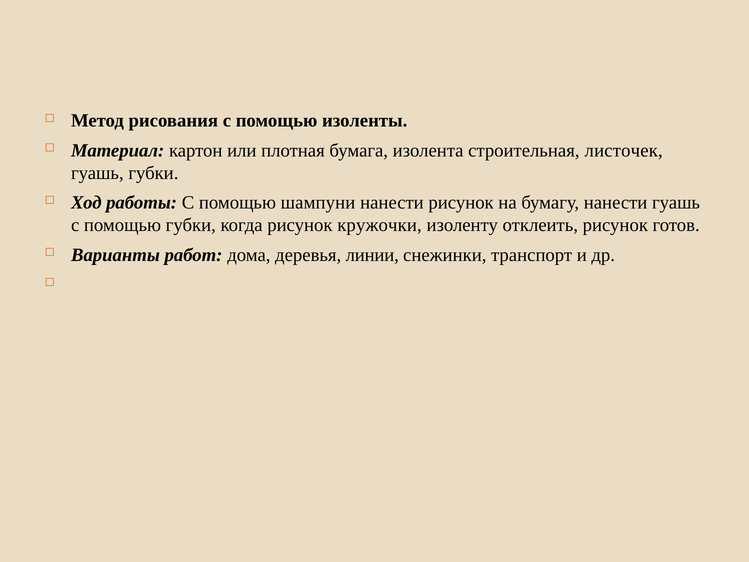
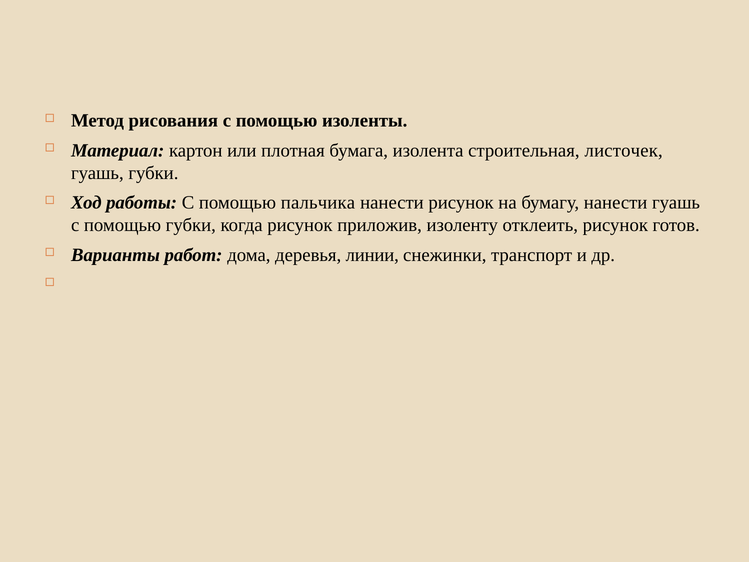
шампуни: шампуни -> пальчика (318, 203)
кружочки: кружочки -> приложив (380, 225)
